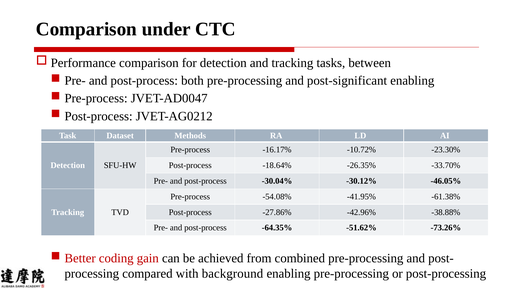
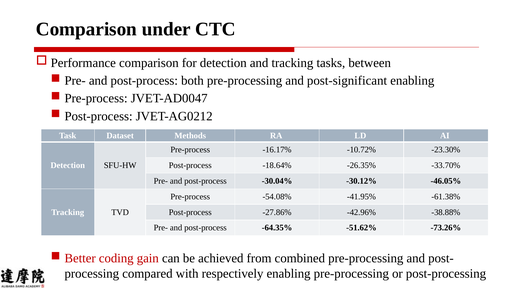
background: background -> respectively (233, 273)
